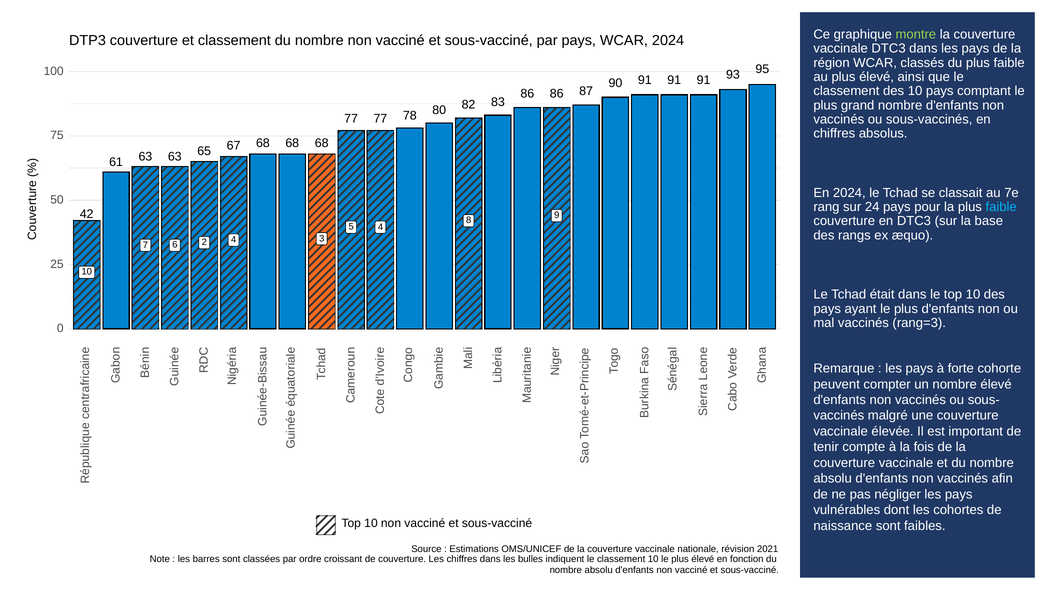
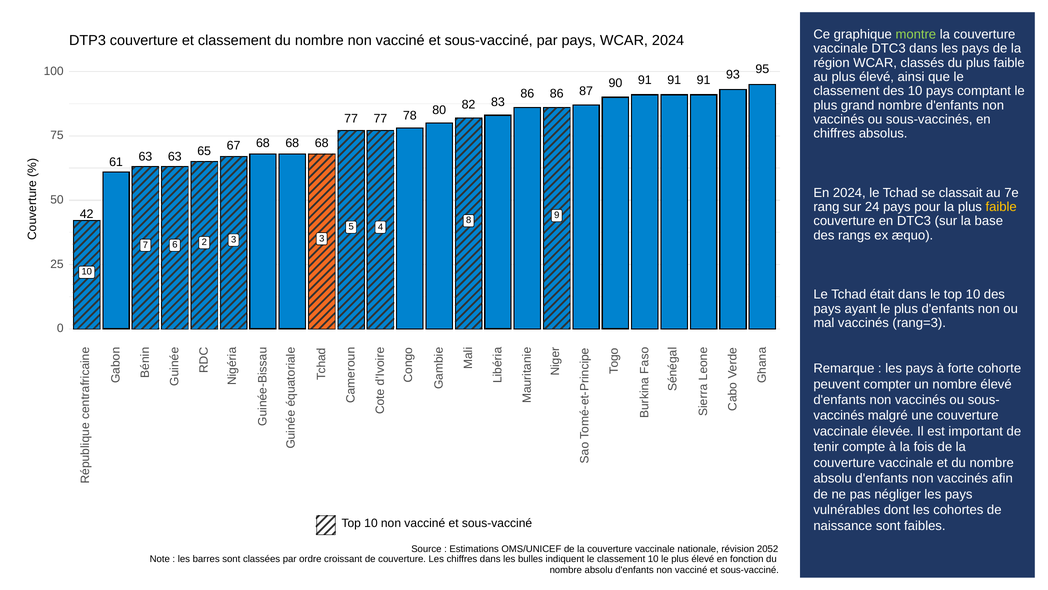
faible colour: light blue -> yellow (1001, 207)
2 4: 4 -> 3 (234, 240)
2021: 2021 -> 2052 (768, 548)
